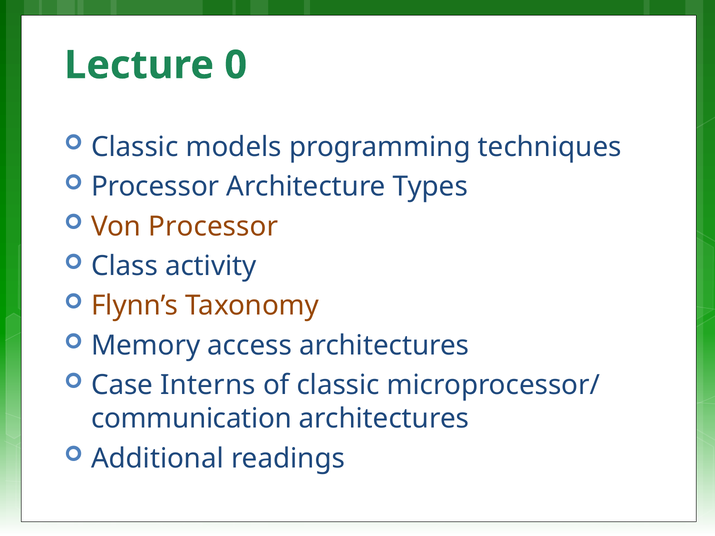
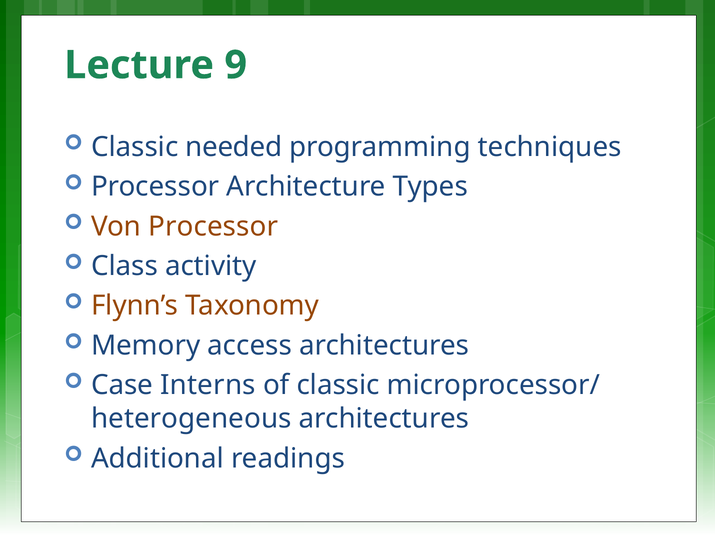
0: 0 -> 9 (236, 65)
models: models -> needed (234, 147)
communication: communication -> heterogeneous (191, 419)
